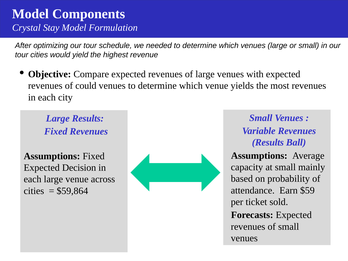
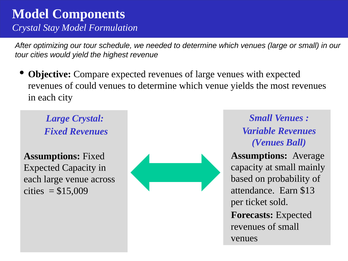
Large Results: Results -> Crystal (88, 118)
Results: Results -> Venues (268, 143)
Expected Decision: Decision -> Capacity (79, 168)
$59: $59 -> $13 (307, 190)
$59,864: $59,864 -> $15,009 (72, 191)
